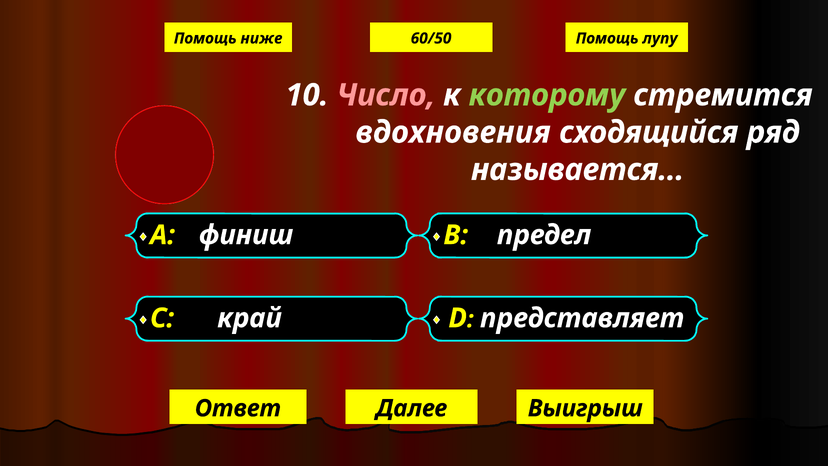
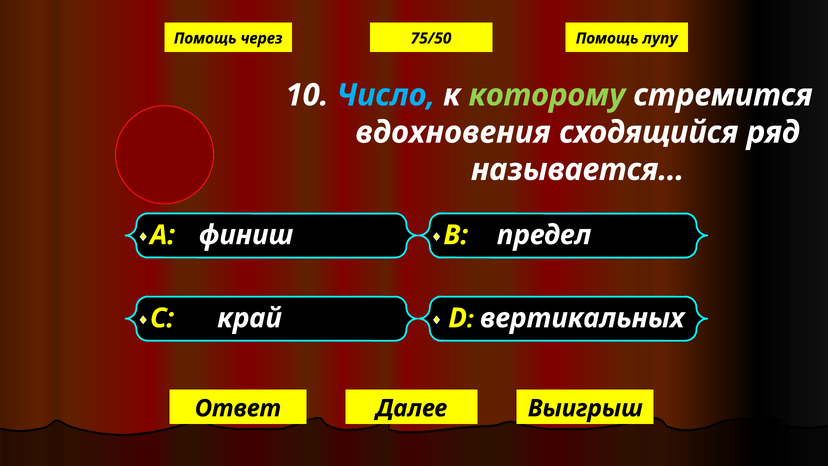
ниже: ниже -> через (262, 38)
60/50: 60/50 -> 75/50 (431, 38)
Число colour: pink -> light blue (386, 95)
представляет: представляет -> вертикальных (582, 318)
